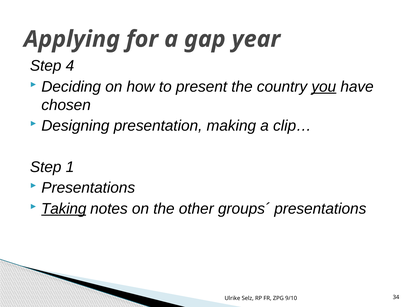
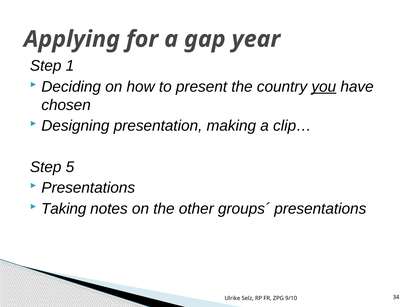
4: 4 -> 1 (70, 66)
1: 1 -> 5 (70, 167)
Taking underline: present -> none (64, 208)
